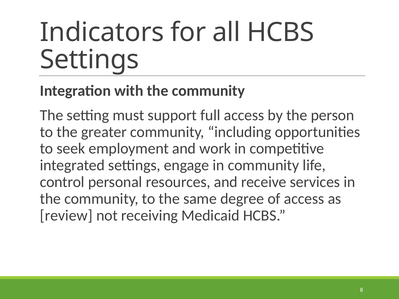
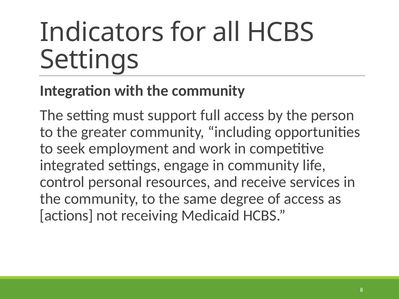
review: review -> actions (66, 216)
